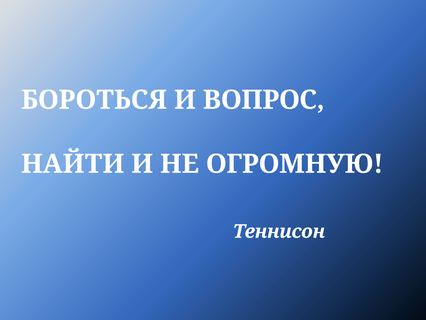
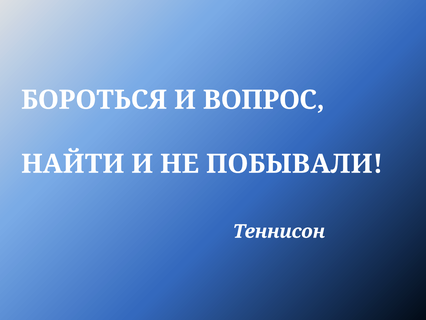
ОГРОМНУЮ: ОГРОМНУЮ -> ПОБЫВАЛИ (294, 164)
